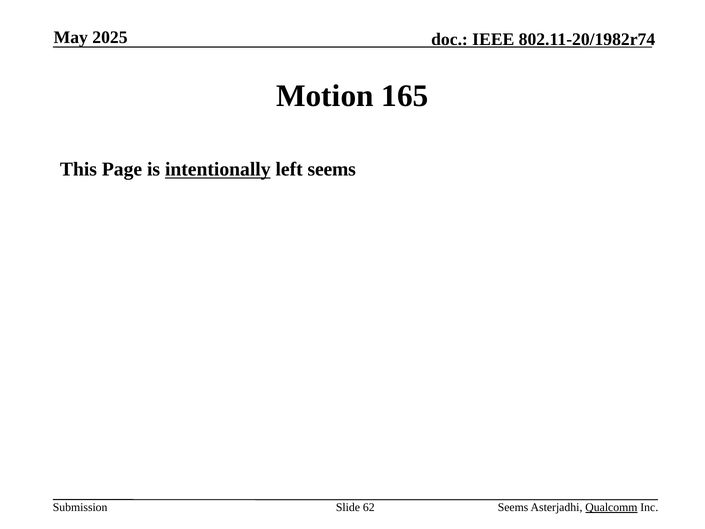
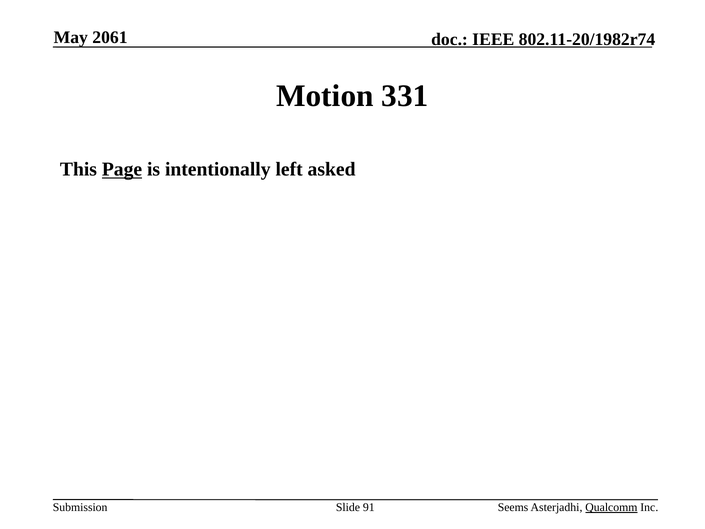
2025: 2025 -> 2061 (110, 37)
165: 165 -> 331 (405, 96)
Page underline: none -> present (122, 169)
intentionally underline: present -> none (218, 169)
left seems: seems -> asked (332, 169)
62: 62 -> 91 (369, 507)
